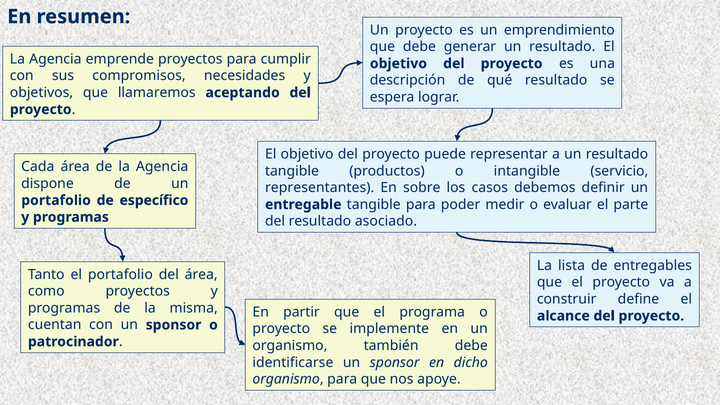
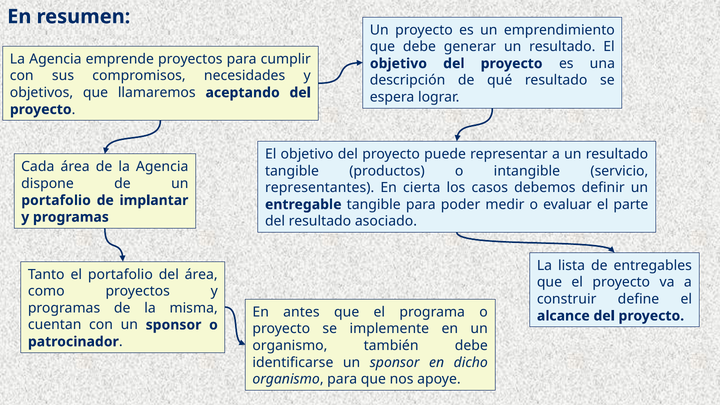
sobre: sobre -> cierta (422, 188)
específico: específico -> implantar (154, 200)
partir: partir -> antes (301, 312)
